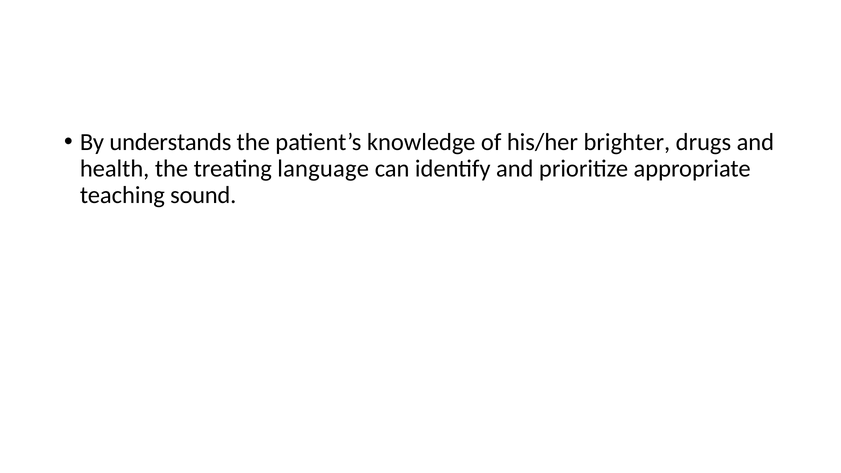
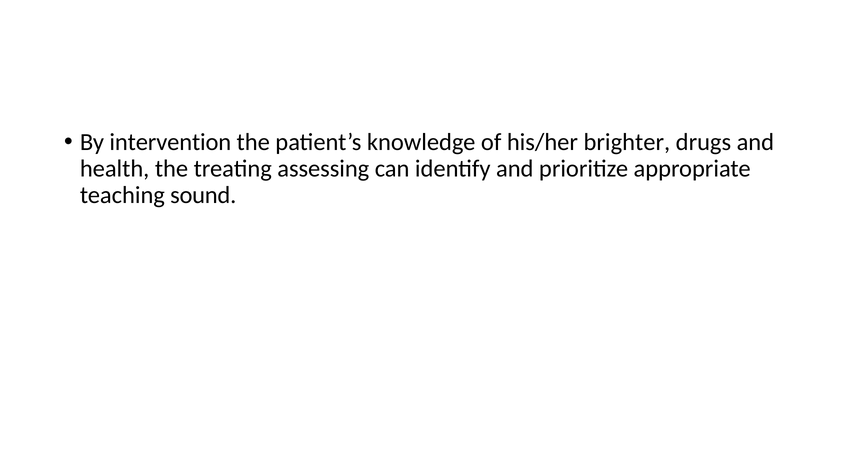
understands: understands -> intervention (170, 142)
language: language -> assessing (323, 169)
